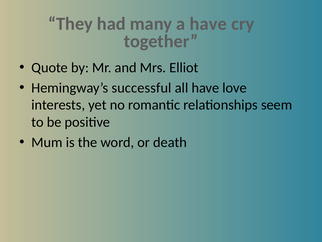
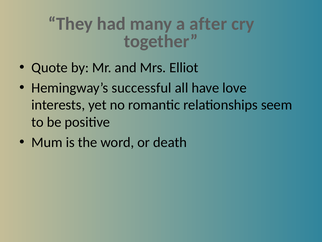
a have: have -> after (208, 24)
